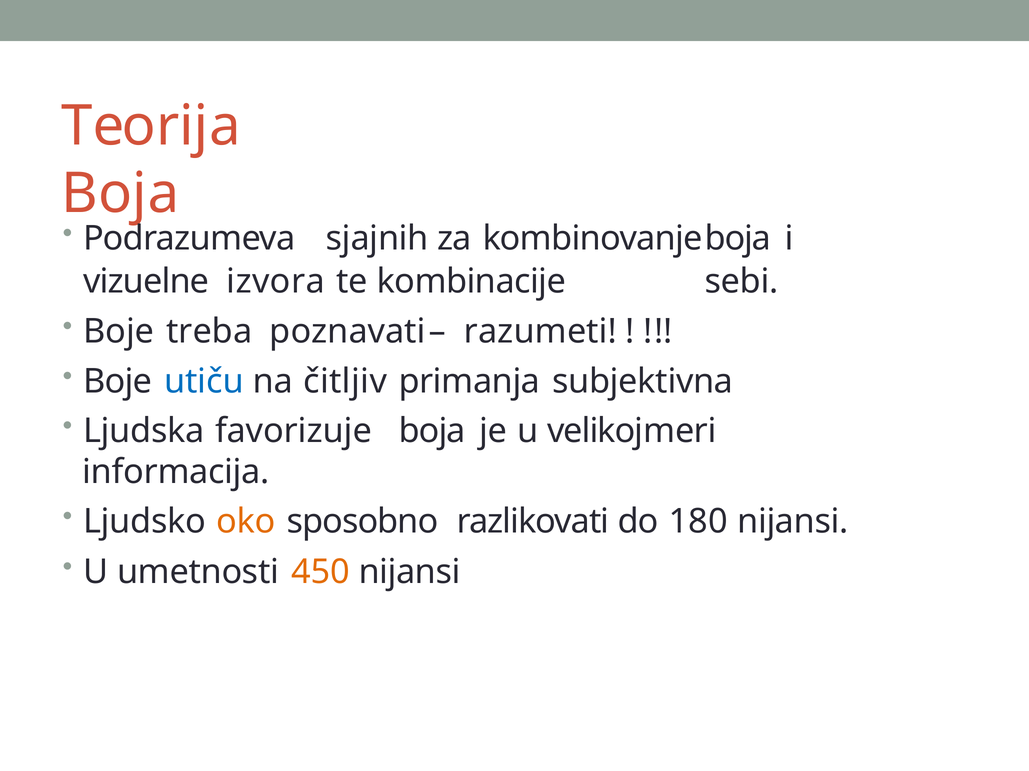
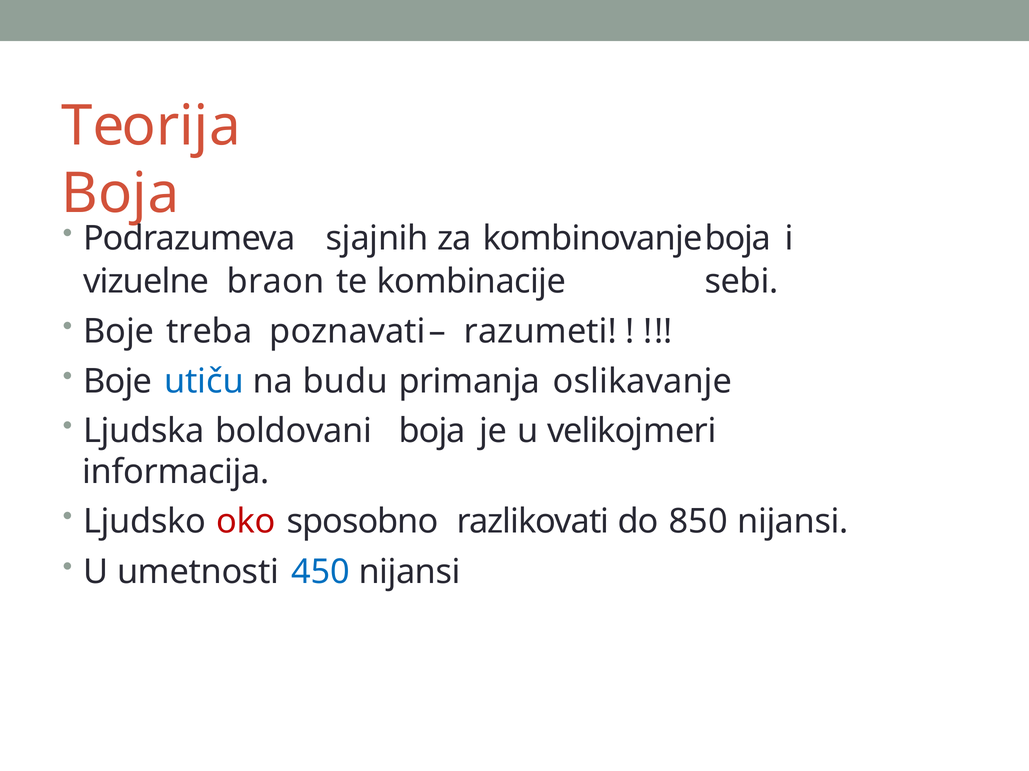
izvora: izvora -> braon (276, 282)
čitljiv: čitljiv -> budu (345, 382)
subjektivna: subjektivna -> oslikavanje (643, 382)
favorizuje: favorizuje -> boldovani (294, 431)
oko colour: orange -> red (246, 522)
180: 180 -> 850 (698, 522)
450 colour: orange -> blue (321, 572)
